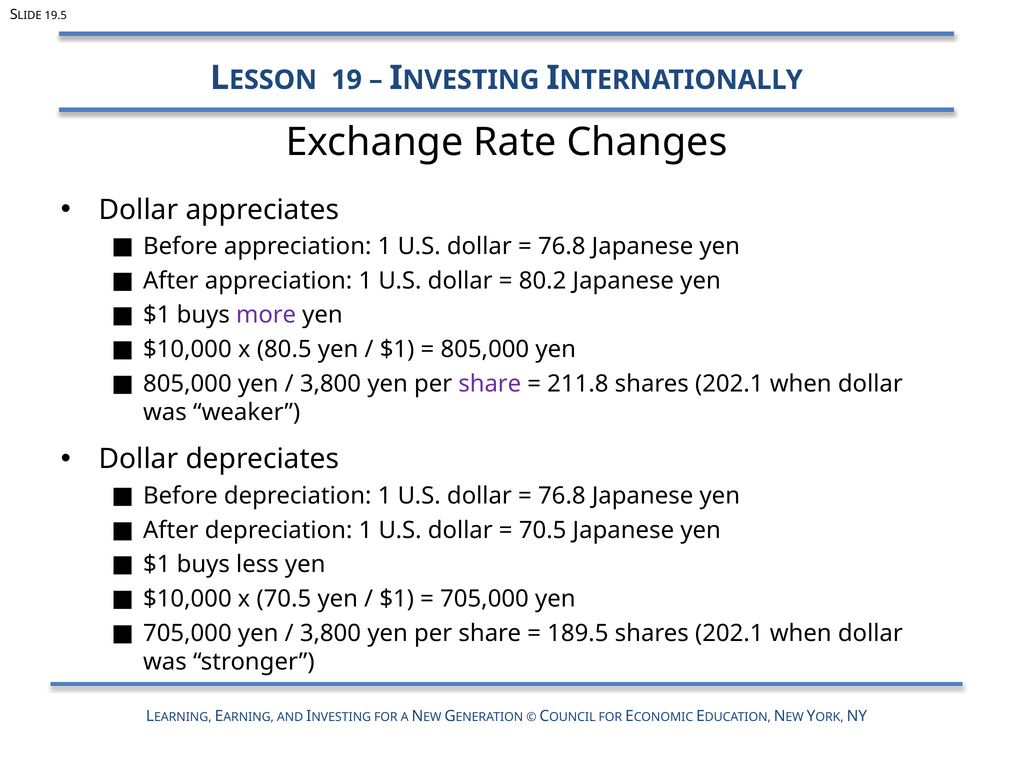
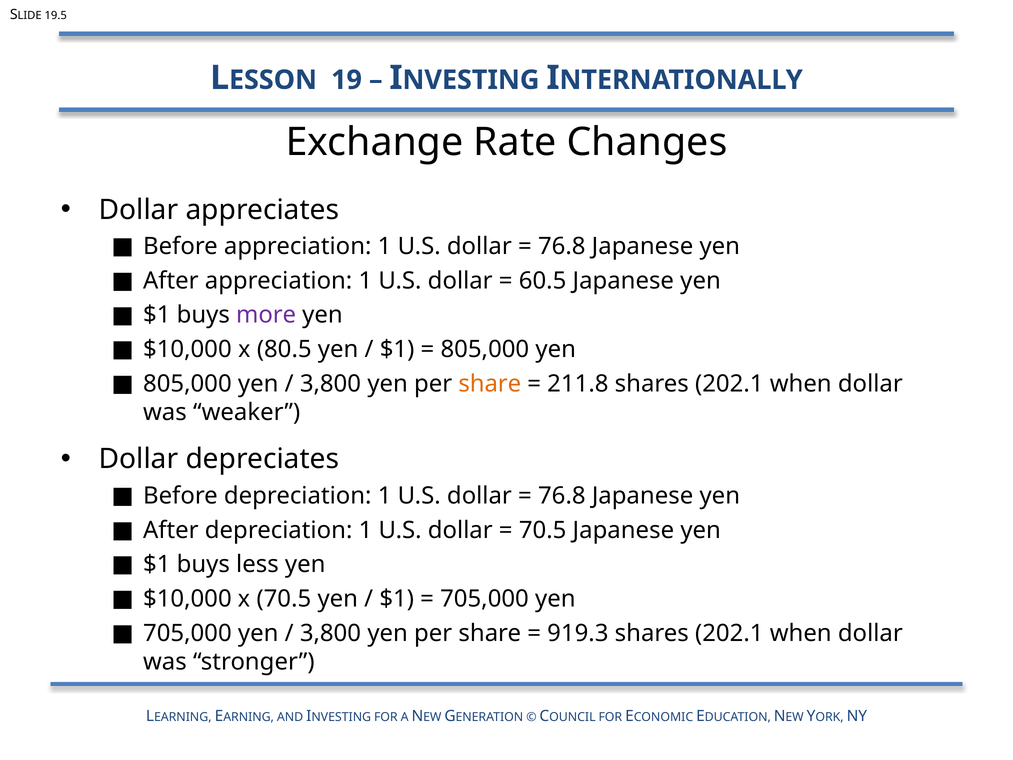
80.2: 80.2 -> 60.5 (543, 281)
share colour: purple -> orange (490, 384)
189.5: 189.5 -> 919.3 (578, 633)
